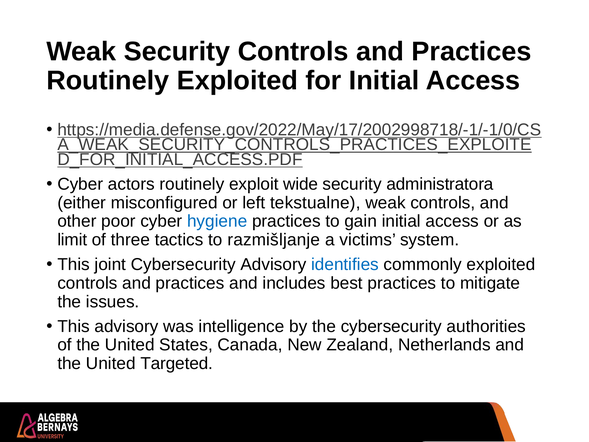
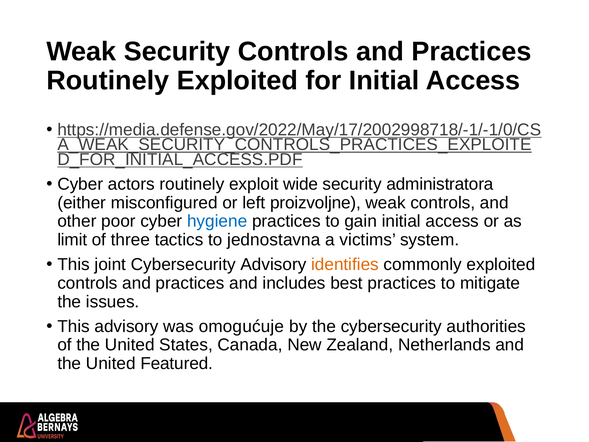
tekstualne: tekstualne -> proizvoljne (315, 203)
razmišljanje: razmišljanje -> jednostavna (274, 240)
identifies colour: blue -> orange (345, 264)
intelligence: intelligence -> omogućuje (241, 326)
Targeted: Targeted -> Featured (177, 363)
